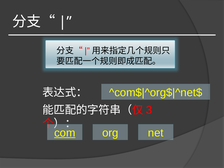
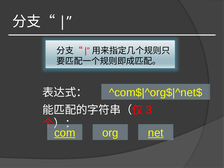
net underline: none -> present (156, 133)
